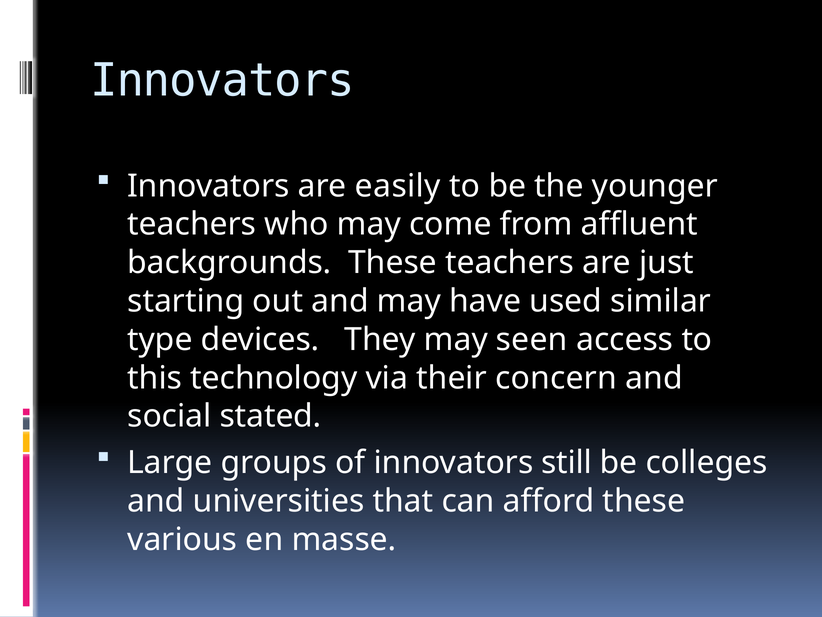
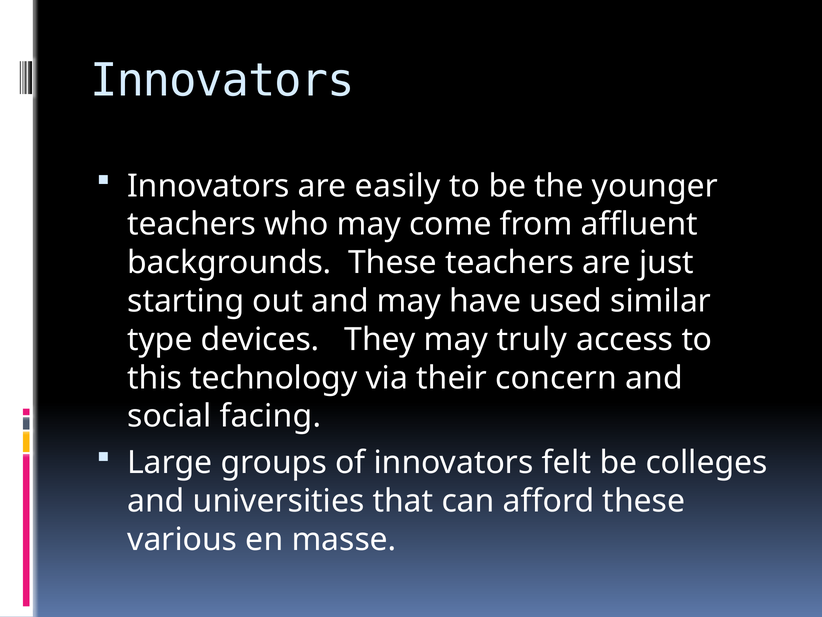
seen: seen -> truly (532, 339)
stated: stated -> facing (270, 416)
still: still -> felt (566, 462)
